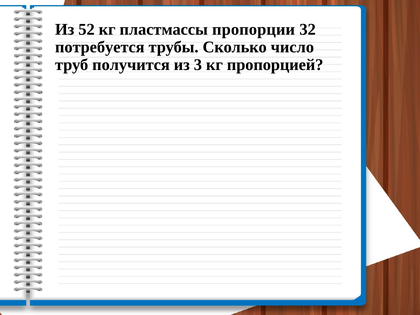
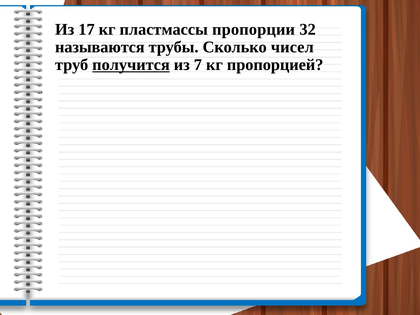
52: 52 -> 17 (87, 29)
потребуется: потребуется -> называются (100, 47)
число: число -> чисел (292, 47)
получится underline: none -> present (131, 65)
3: 3 -> 7 (198, 65)
